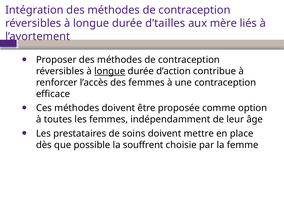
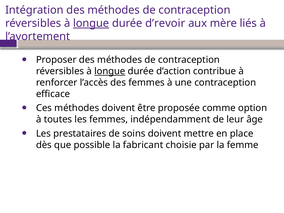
longue underline: none -> present (91, 23)
d’tailles: d’tailles -> d’revoir (165, 23)
souffrent: souffrent -> fabricant (143, 145)
